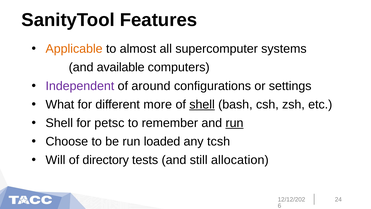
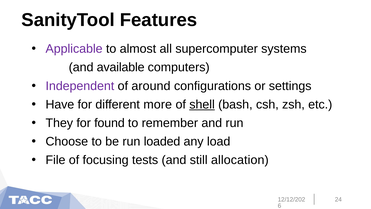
Applicable colour: orange -> purple (74, 49)
What: What -> Have (60, 104)
Shell: Shell -> They (59, 123)
petsc: petsc -> found (109, 123)
run underline: present -> none (234, 123)
tcsh: tcsh -> load (219, 141)
Will: Will -> File (55, 160)
directory: directory -> focusing (106, 160)
